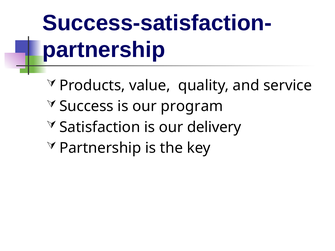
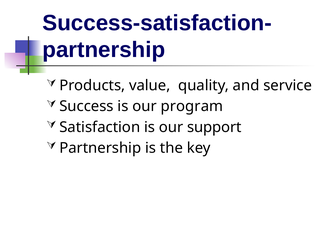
delivery: delivery -> support (214, 127)
